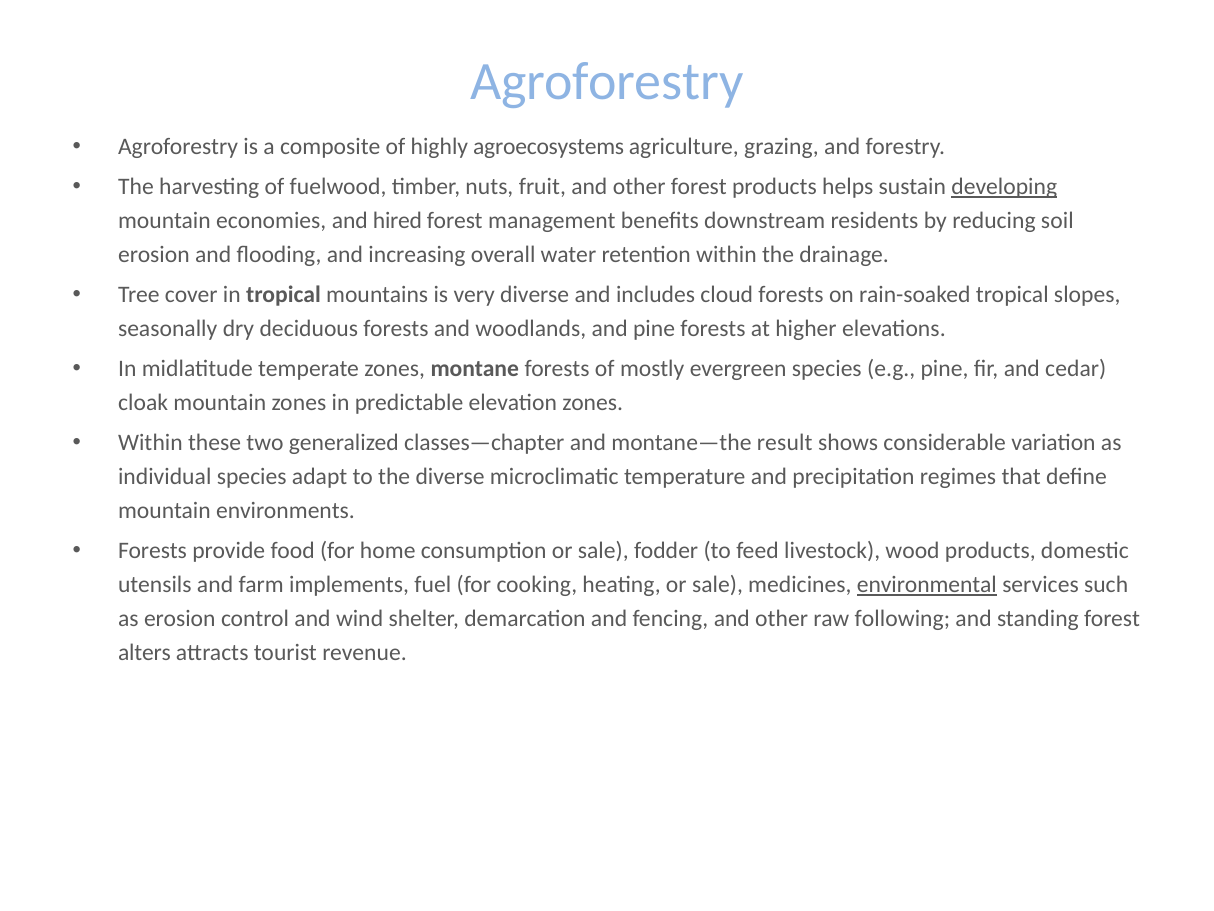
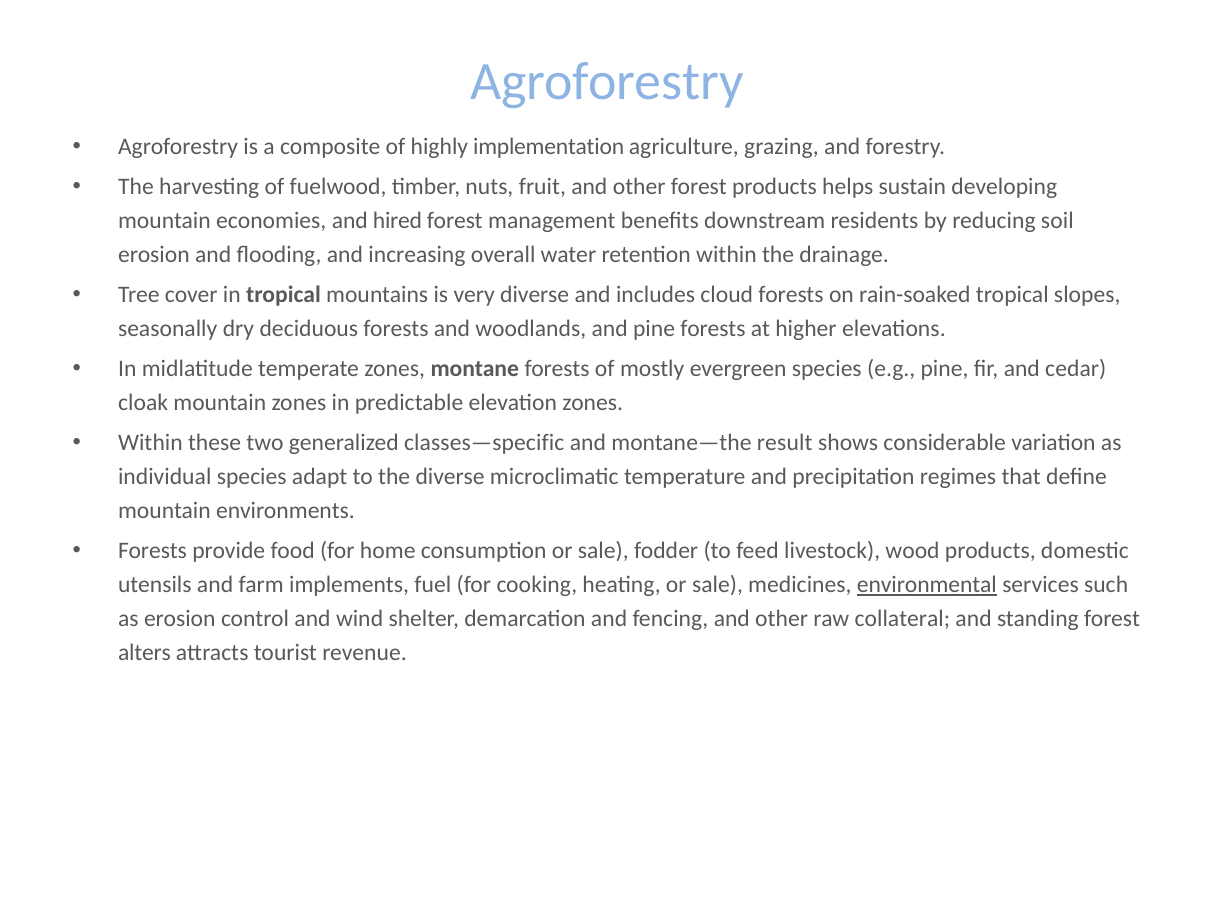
agroecosystems: agroecosystems -> implementation (549, 147)
developing underline: present -> none (1004, 187)
classes—chapter: classes—chapter -> classes—specific (484, 442)
following: following -> collateral (902, 618)
